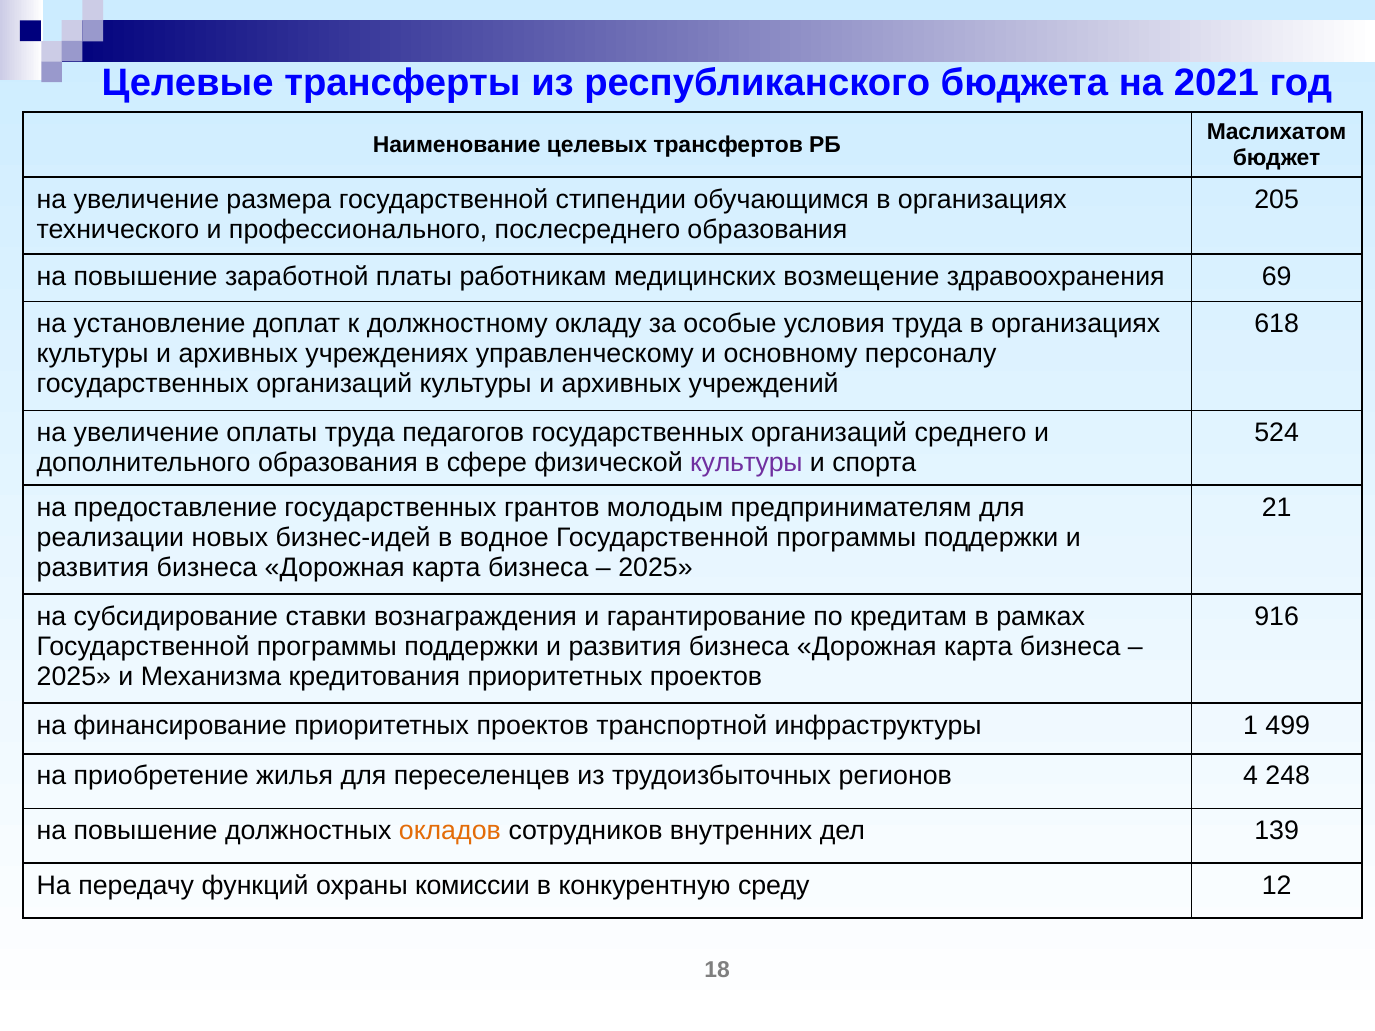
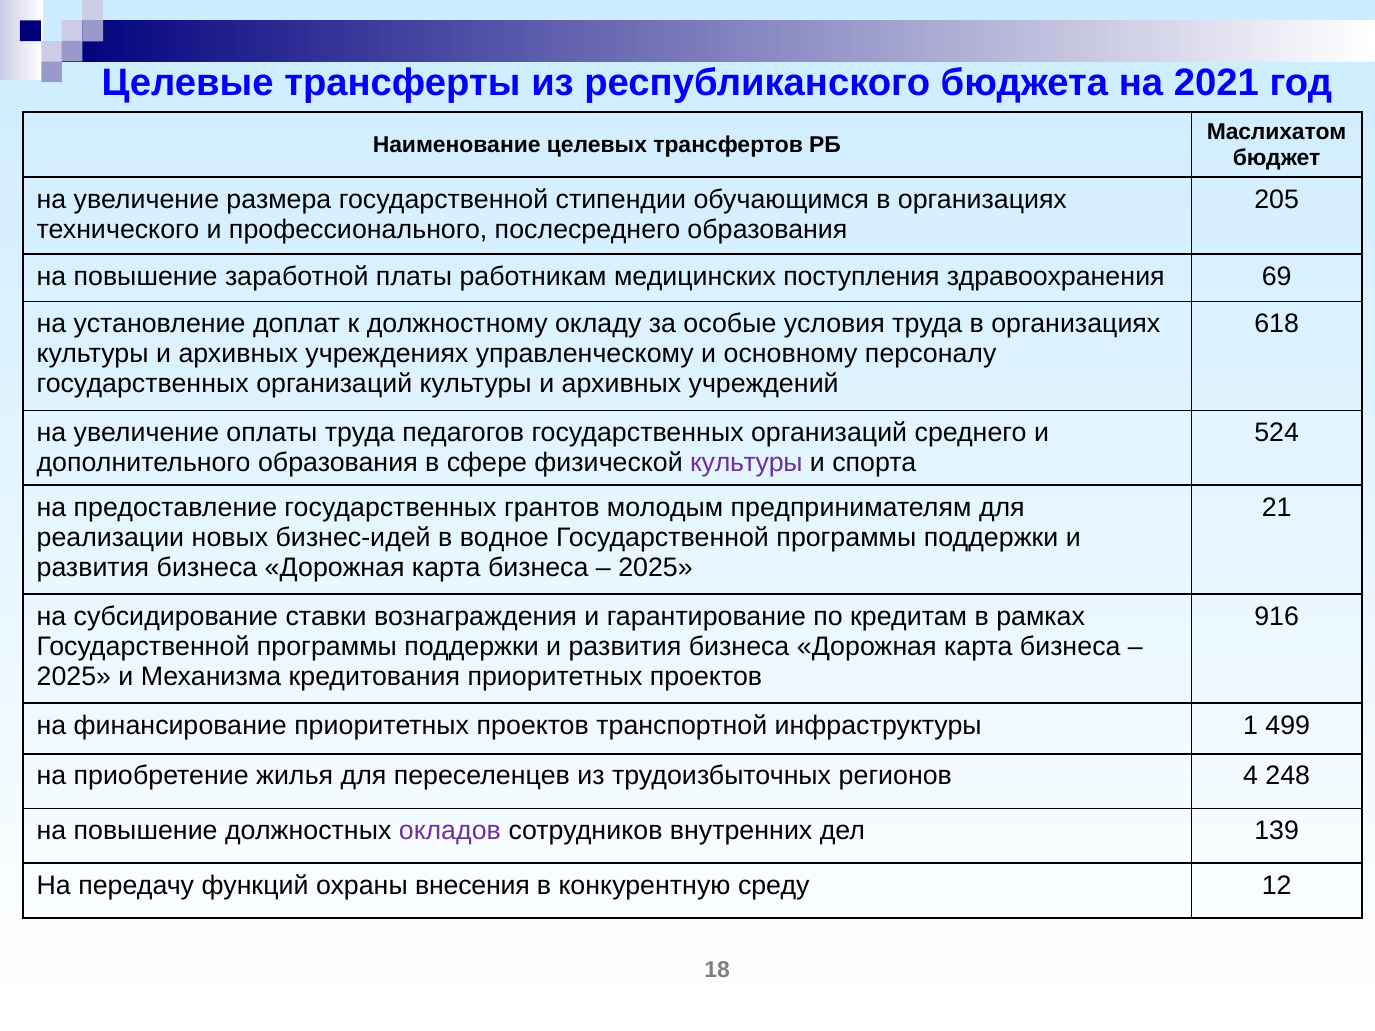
возмещение: возмещение -> поступления (861, 277)
окладов colour: orange -> purple (450, 831)
комиссии: комиссии -> внесения (472, 886)
